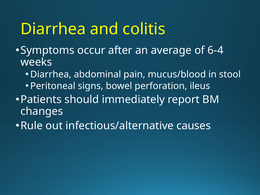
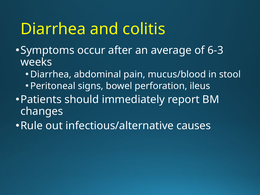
6-4: 6-4 -> 6-3 (215, 50)
